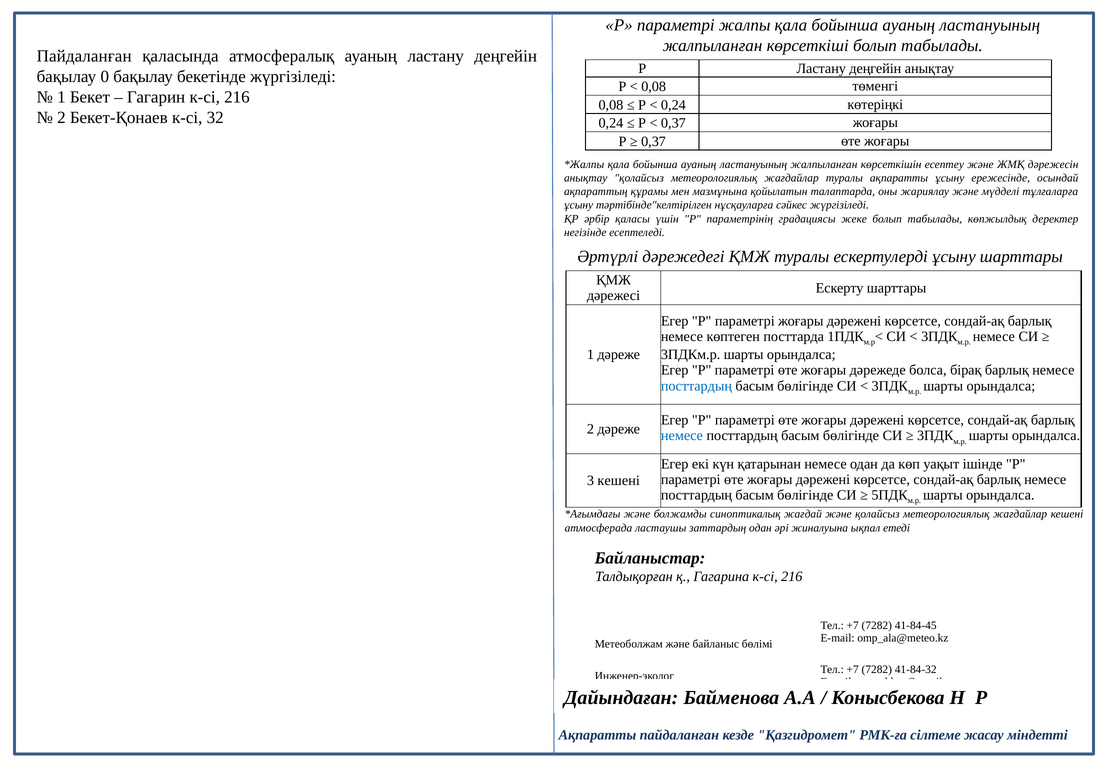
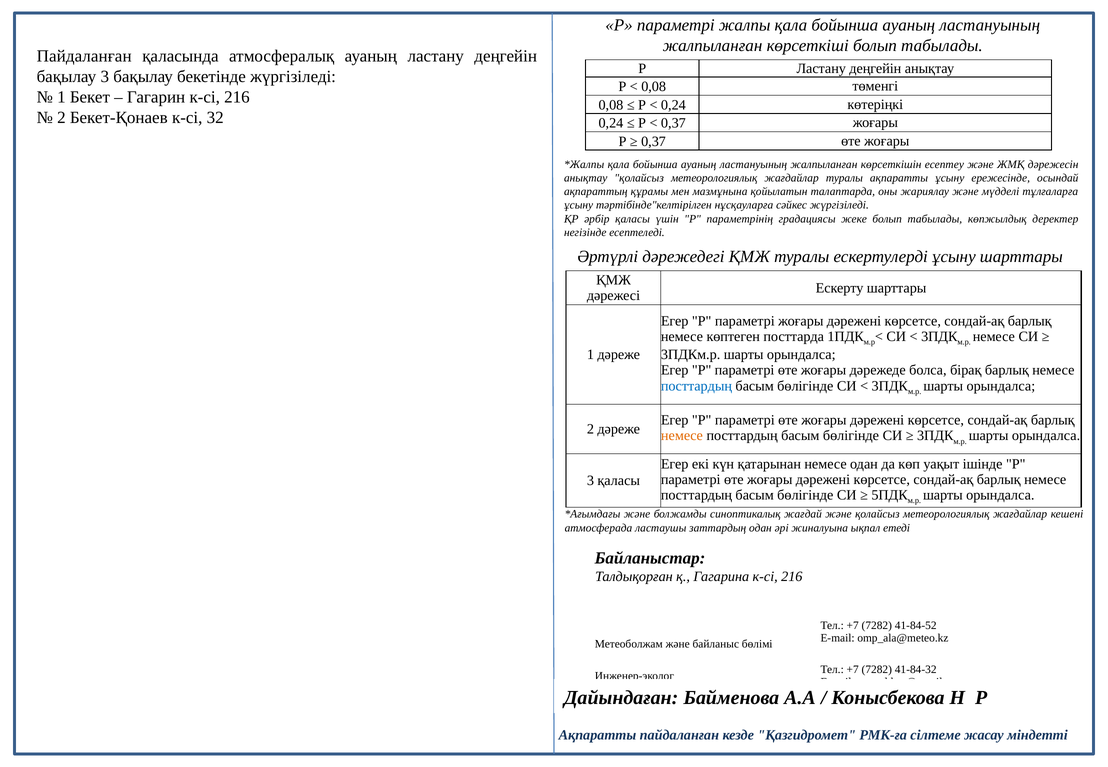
бақылау 0: 0 -> 3 (105, 77)
немесе colour: blue -> orange (682, 436)
3 кешені: кешені -> қаласы (619, 481)
41-84-45: 41-84-45 -> 41-84-52 (916, 625)
